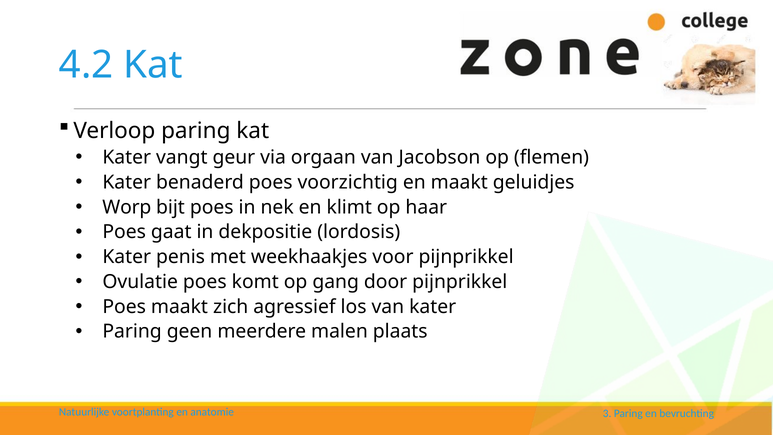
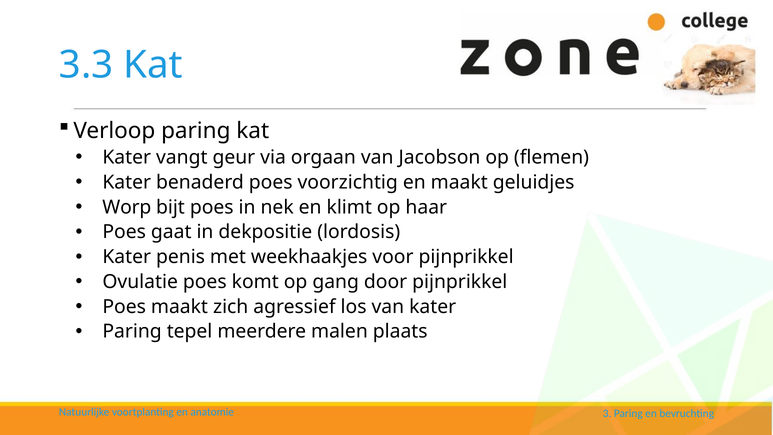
4.2: 4.2 -> 3.3 (86, 65)
geen: geen -> tepel (190, 331)
